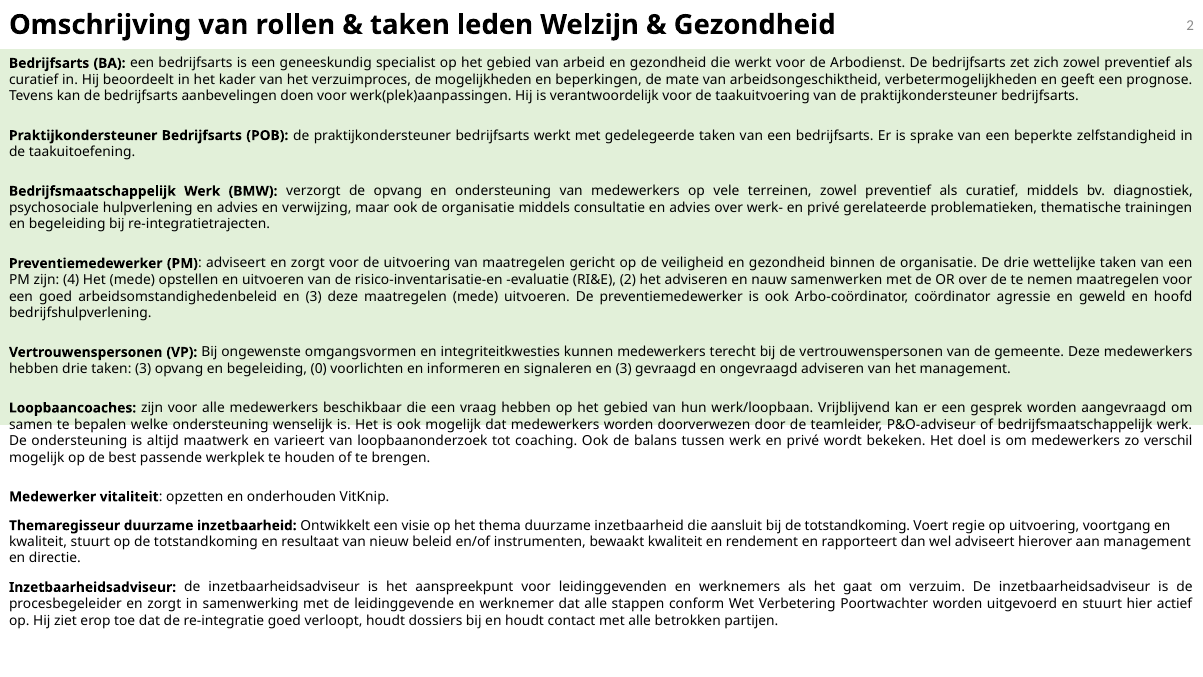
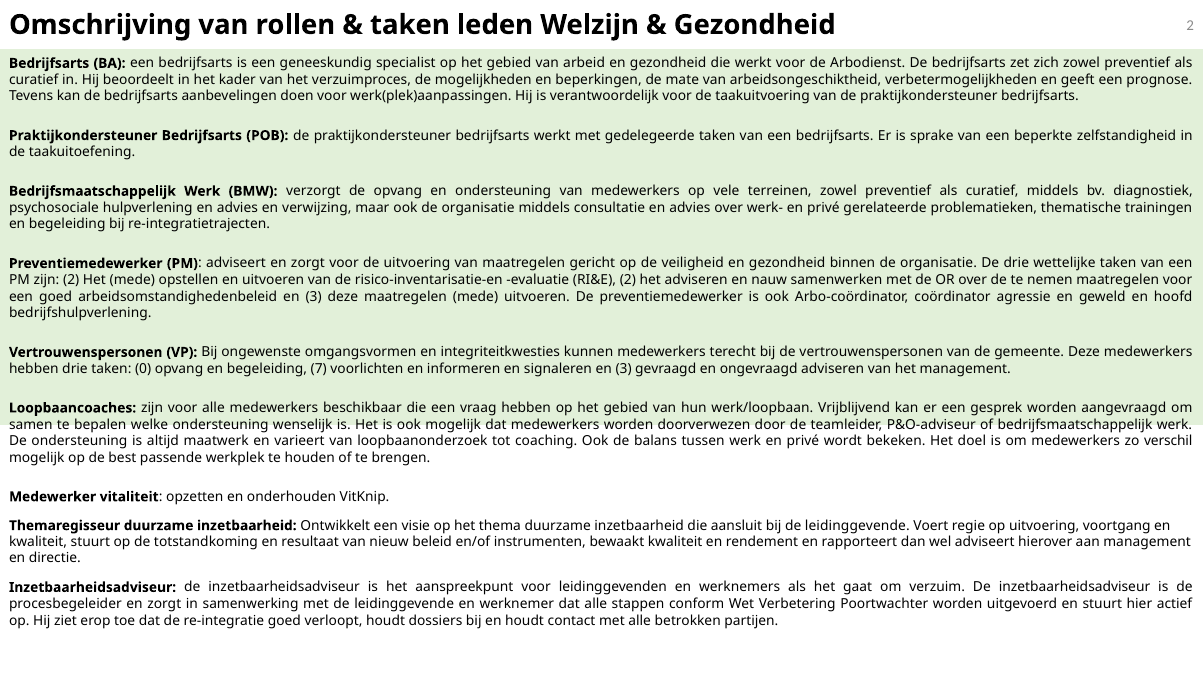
zijn 4: 4 -> 2 (71, 280)
taken 3: 3 -> 0 (143, 369)
0: 0 -> 7 (319, 369)
bij de totstandkoming: totstandkoming -> leidinggevende (857, 525)
